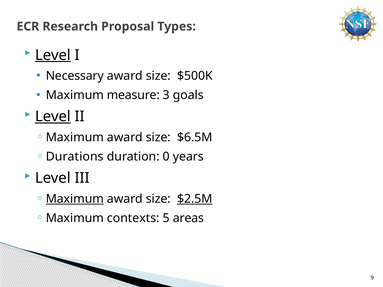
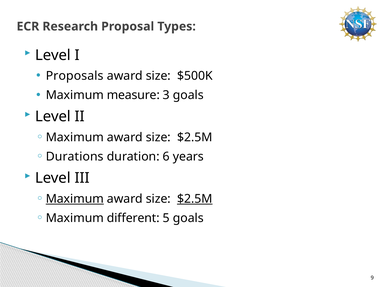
Level underline: present -> none (53, 55)
Necessary: Necessary -> Proposals (75, 76)
Level underline: present -> none (53, 117)
$6.5M: $6.5M -> $2.5M (195, 137)
0: 0 -> 6 (166, 157)
contexts: contexts -> different (133, 218)
5 areas: areas -> goals (188, 218)
